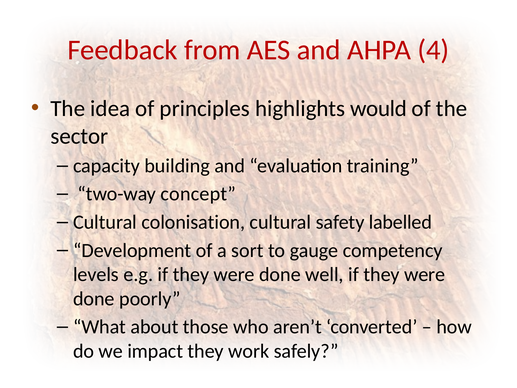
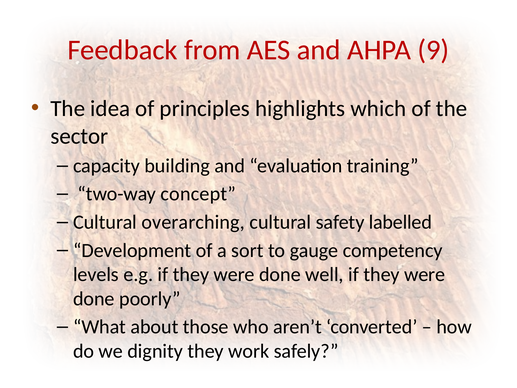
4: 4 -> 9 (433, 50)
would: would -> which (378, 108)
colonisation: colonisation -> overarching (193, 222)
impact: impact -> dignity (155, 351)
